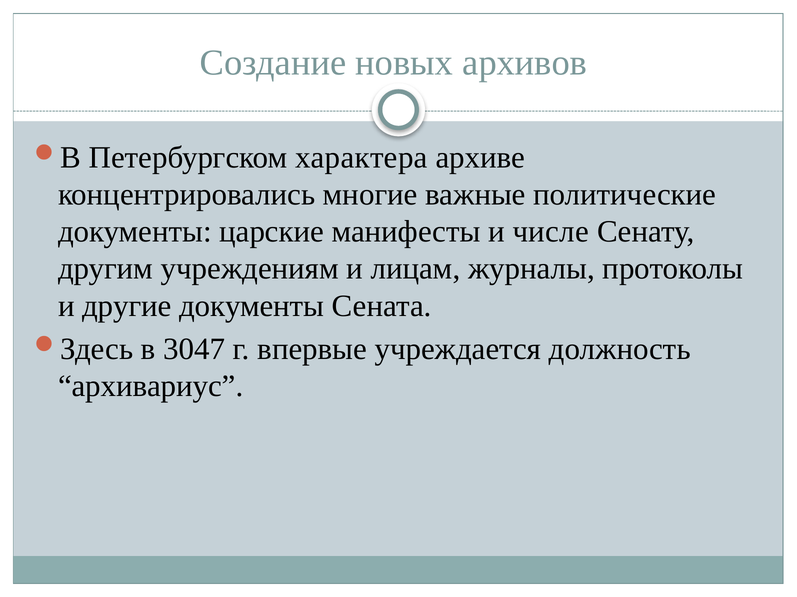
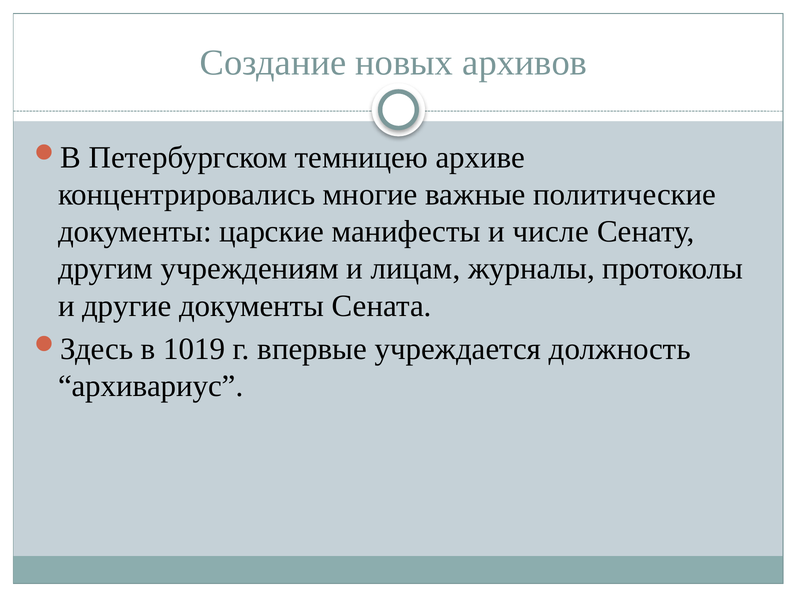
характера: характера -> темницею (362, 158)
3047: 3047 -> 1019 (194, 350)
